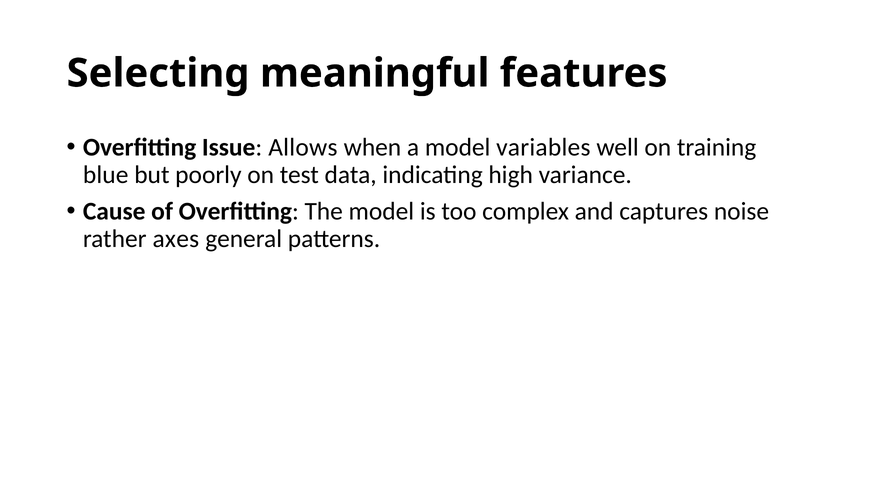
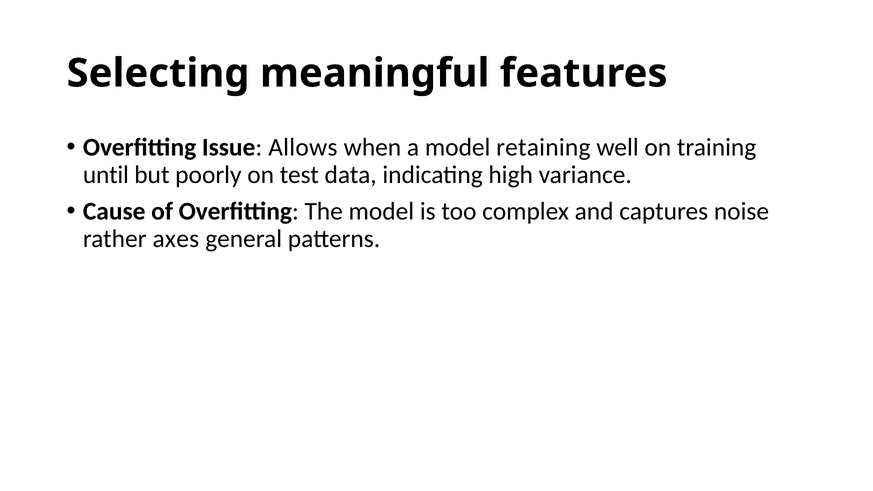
variables: variables -> retaining (543, 148)
blue: blue -> until (106, 175)
